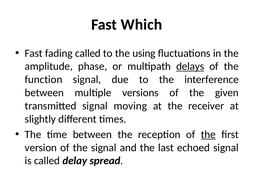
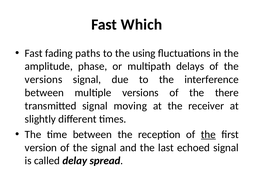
fading called: called -> paths (88, 53)
delays underline: present -> none (190, 66)
function: function -> versions (44, 79)
given: given -> there (227, 92)
